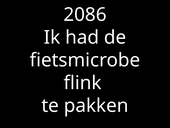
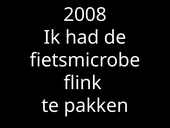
2086: 2086 -> 2008 (85, 15)
